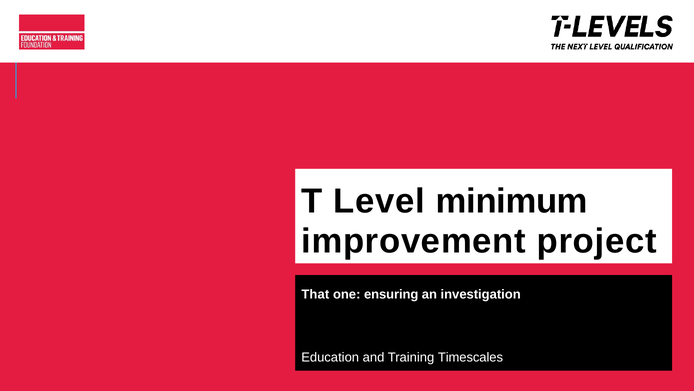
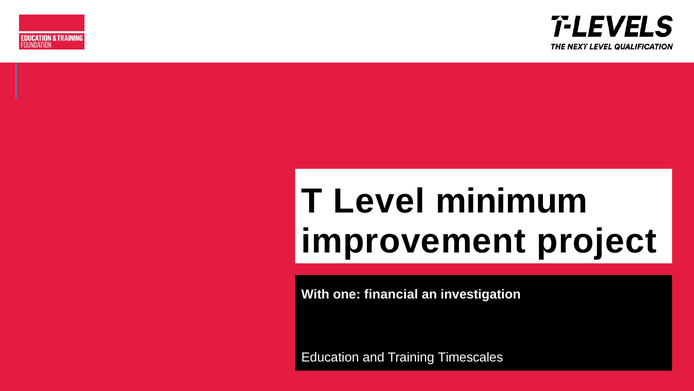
That: That -> With (315, 294)
ensuring: ensuring -> financial (391, 294)
